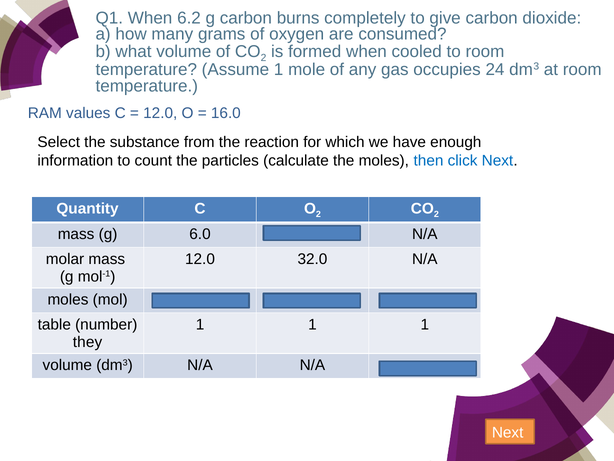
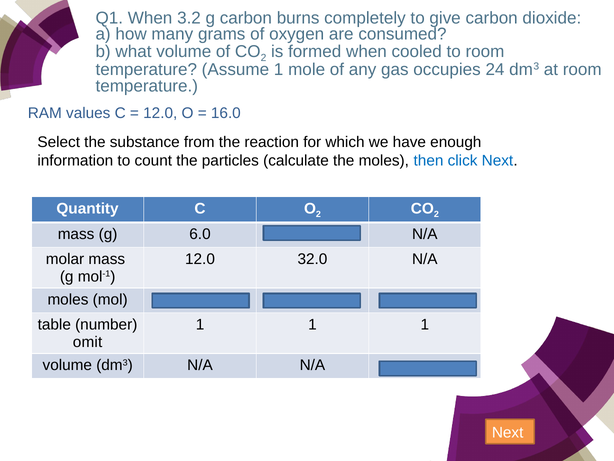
6.2: 6.2 -> 3.2 (189, 18)
they: they -> omit (88, 342)
